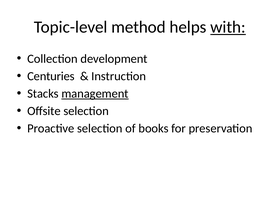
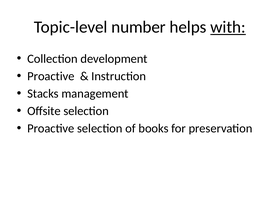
method: method -> number (139, 27)
Centuries: Centuries -> Proactive (51, 76)
management underline: present -> none (95, 94)
